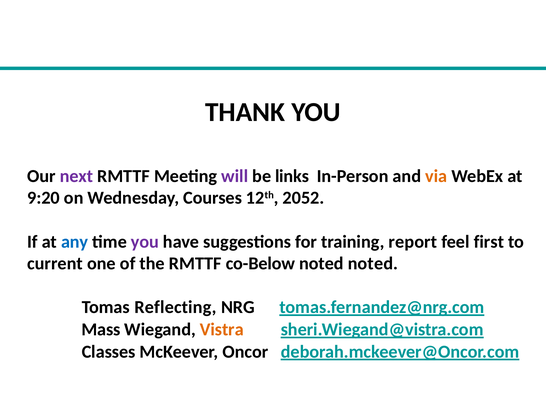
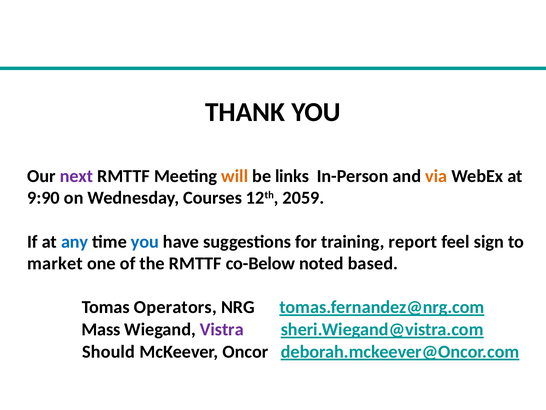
will colour: purple -> orange (235, 176)
9:20: 9:20 -> 9:90 (43, 198)
2052: 2052 -> 2059 (303, 198)
you colour: purple -> blue (145, 241)
first: first -> sign (489, 241)
current: current -> market (55, 263)
noted noted: noted -> based (373, 263)
Reflecting: Reflecting -> Operators (175, 307)
Vistra colour: orange -> purple (222, 329)
Classes: Classes -> Should (109, 351)
